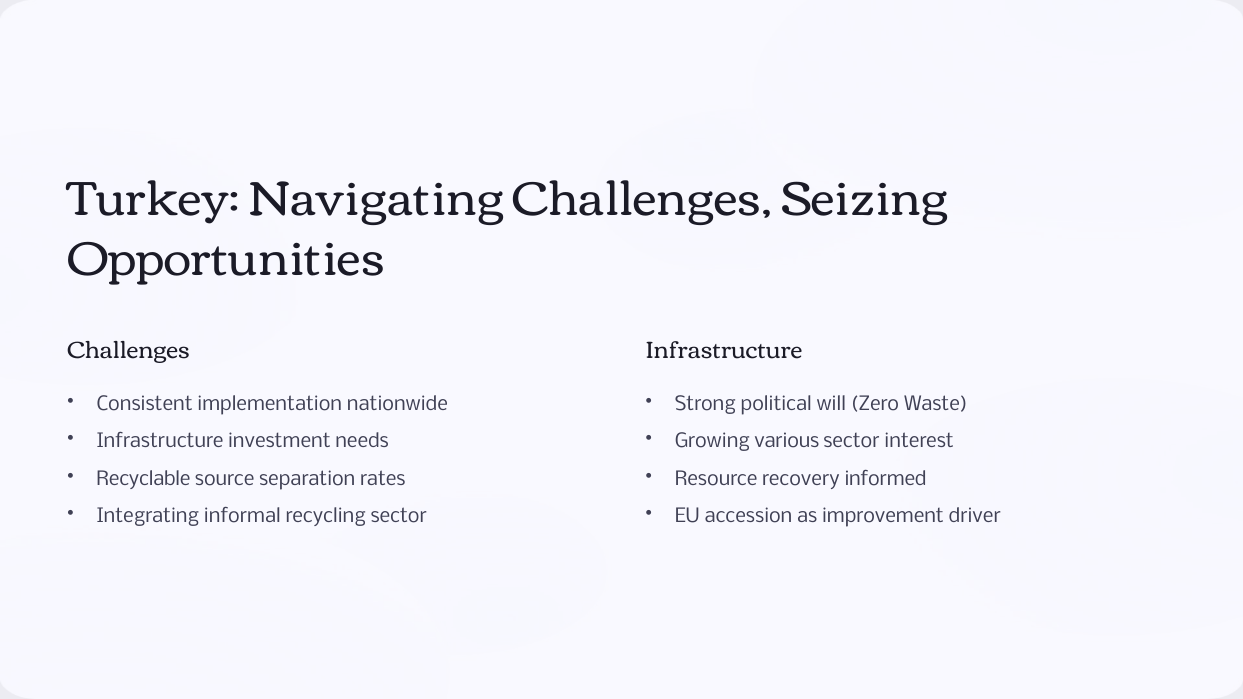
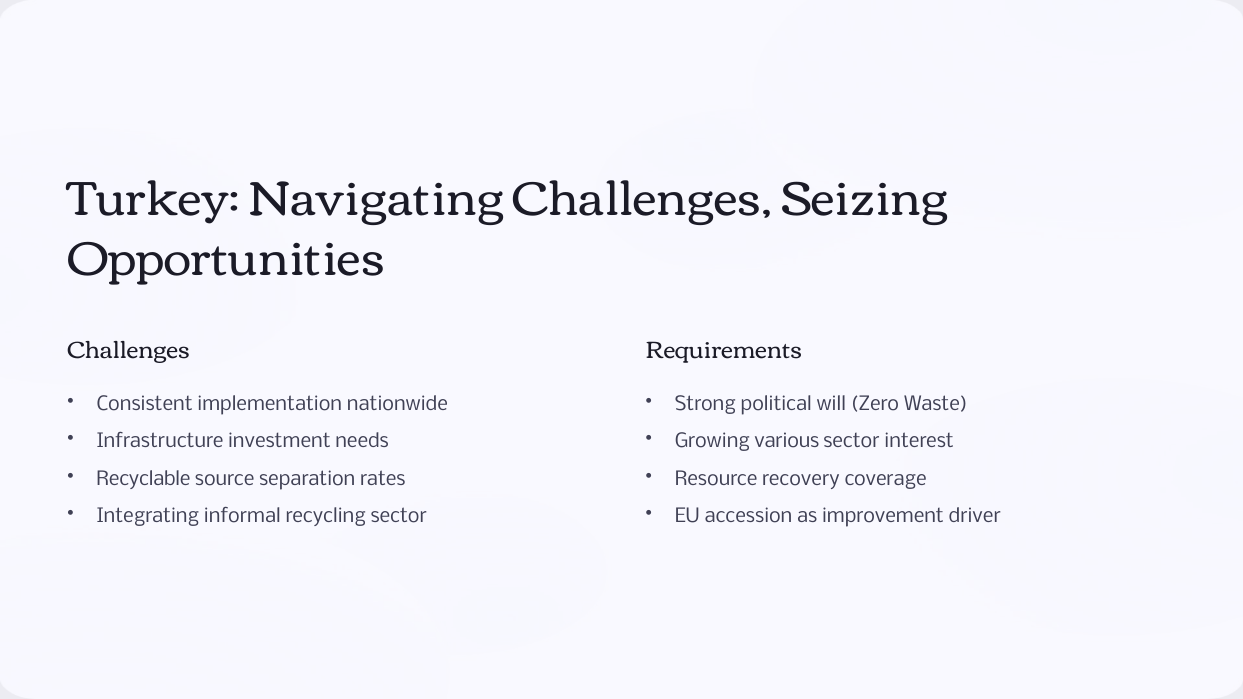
Infrastructure: Infrastructure -> Requirements (724, 351)
informed: informed -> coverage (886, 479)
